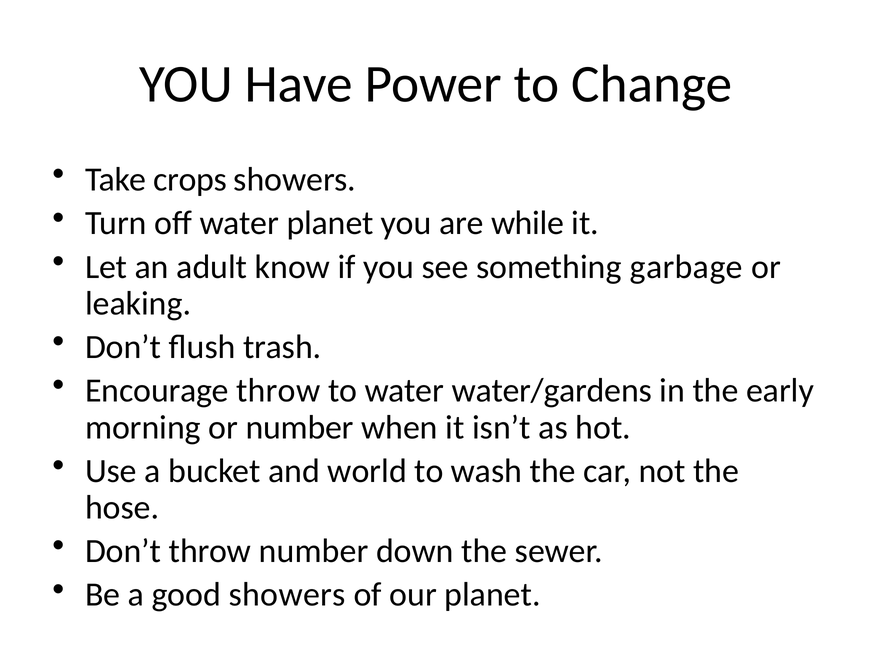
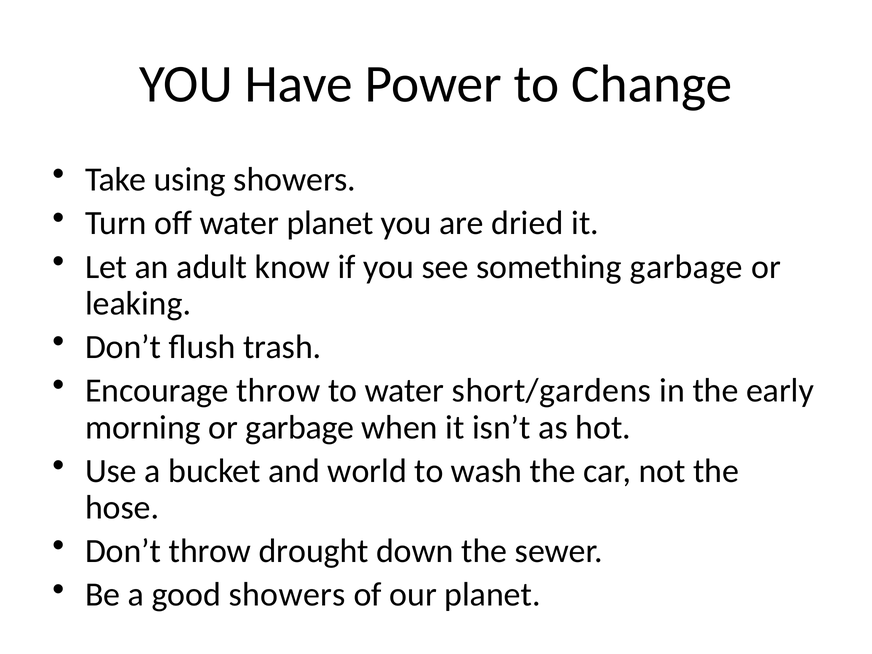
crops: crops -> using (190, 180)
while: while -> dried (527, 223)
water/gardens: water/gardens -> short/gardens (551, 391)
or number: number -> garbage (300, 427)
throw number: number -> drought (314, 551)
